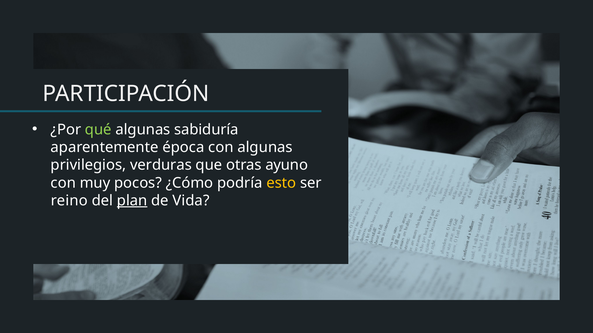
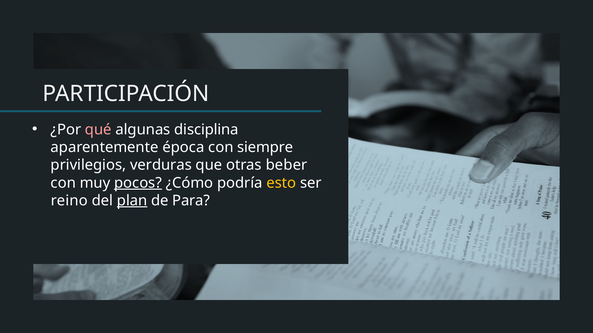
qué colour: light green -> pink (98, 130)
sabiduría: sabiduría -> disciplina (206, 130)
con algunas: algunas -> siempre (265, 148)
ayuno: ayuno -> beber (287, 165)
pocos underline: none -> present (138, 183)
Vida: Vida -> Para (191, 201)
